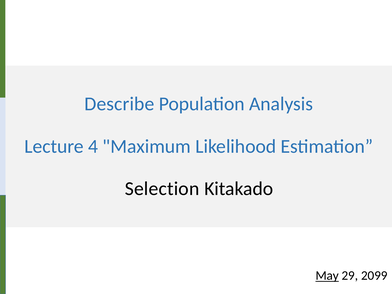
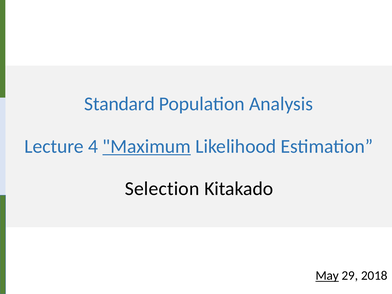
Describe: Describe -> Standard (120, 104)
Maximum underline: none -> present (147, 146)
2099: 2099 -> 2018 (374, 276)
